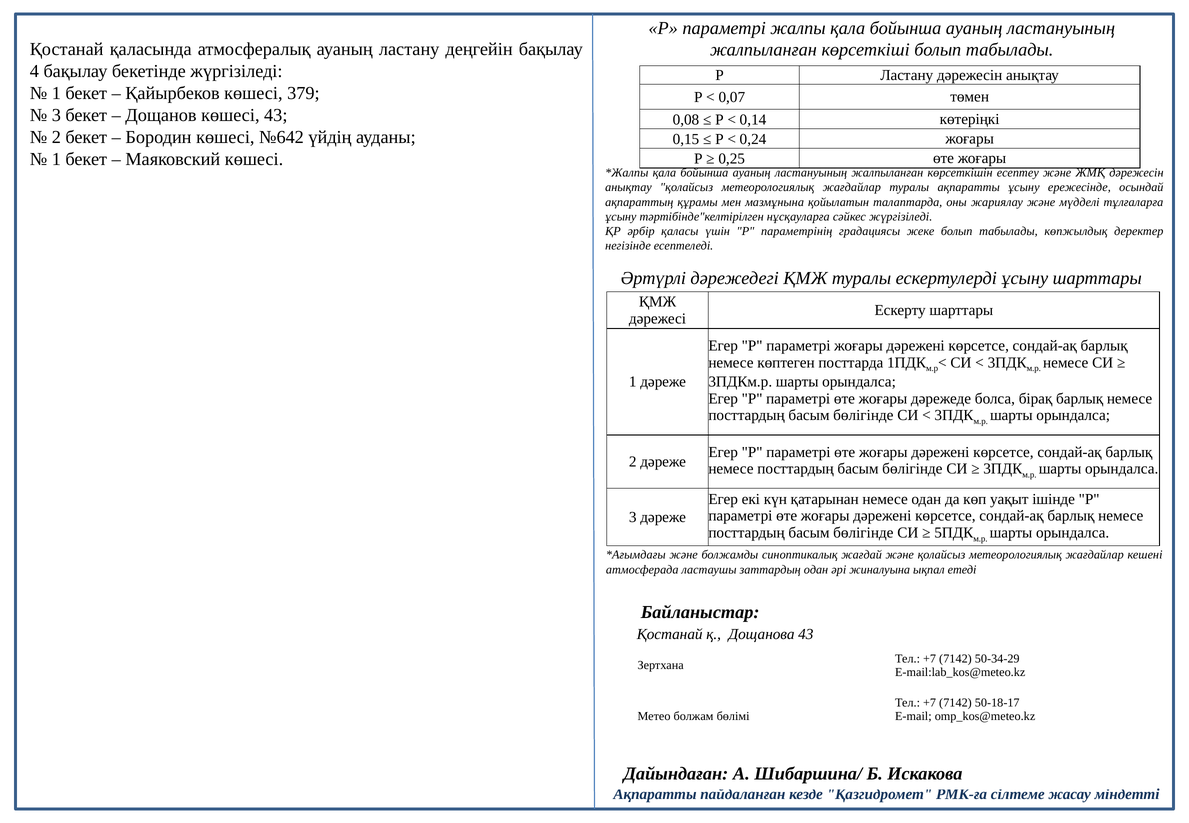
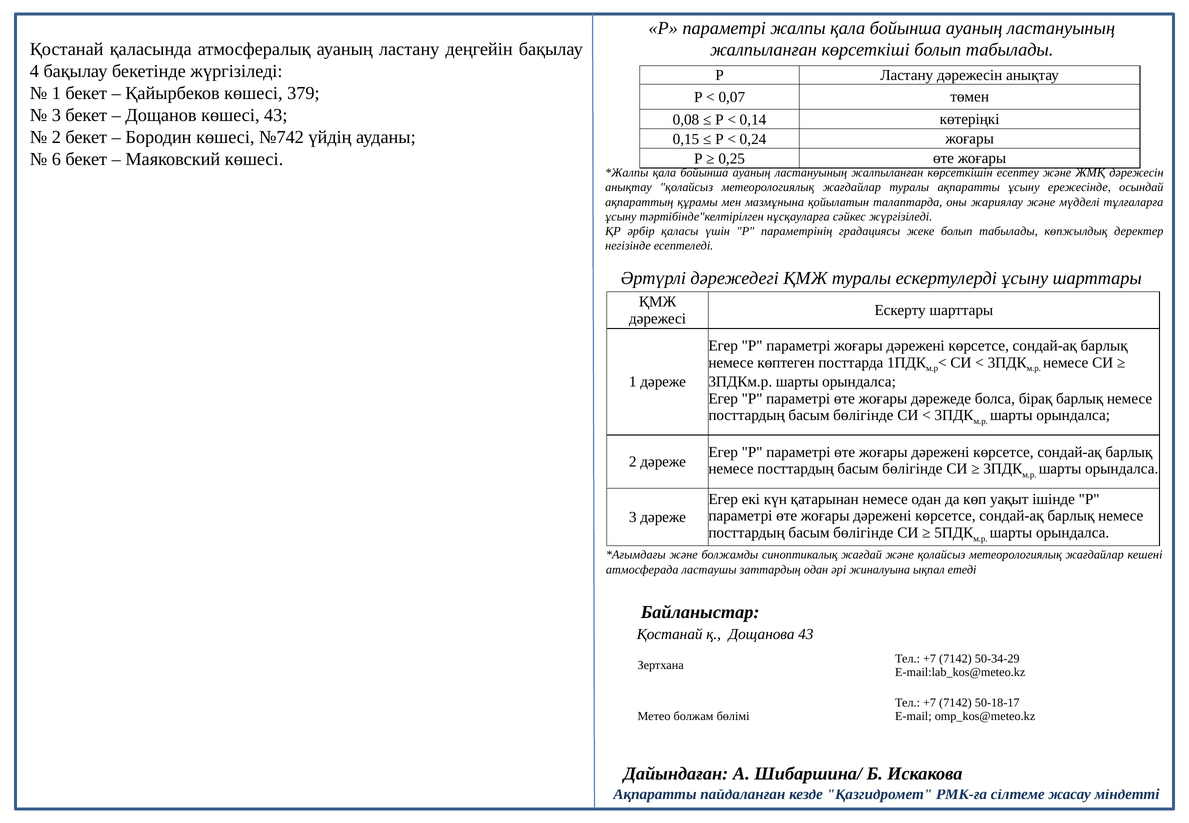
№642: №642 -> №742 (282, 137)
1: 1 -> 6 (56, 159)
